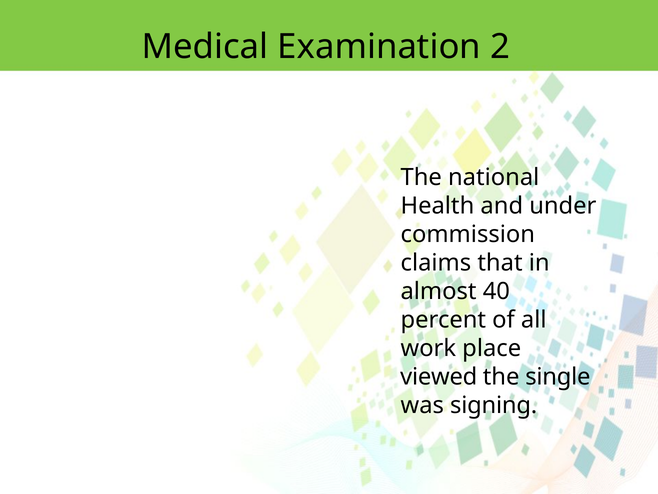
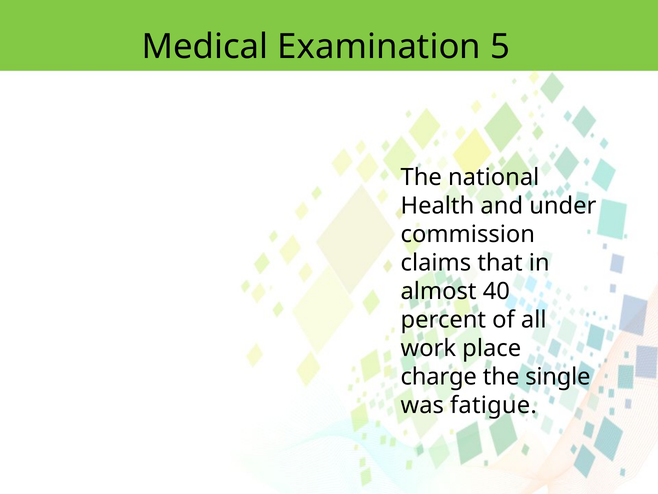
2: 2 -> 5 (500, 47)
viewed: viewed -> charge (439, 377)
signing: signing -> fatigue (493, 405)
